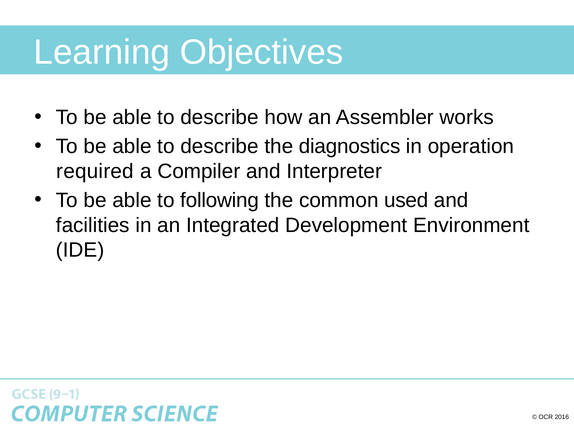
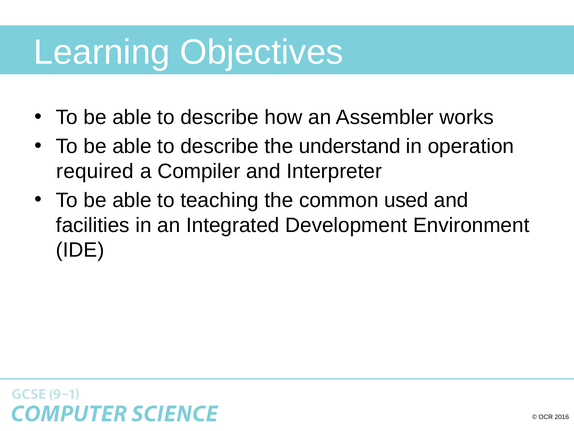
diagnostics: diagnostics -> understand (350, 146)
following: following -> teaching (220, 200)
